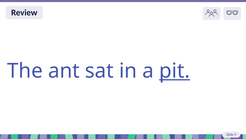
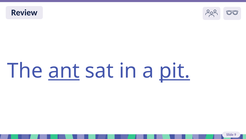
ant underline: none -> present (64, 71)
